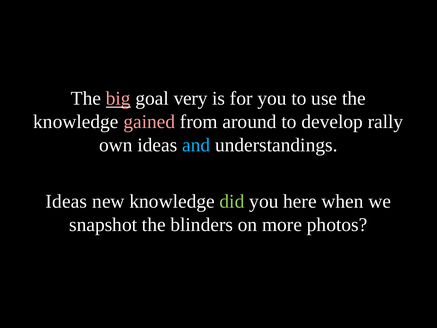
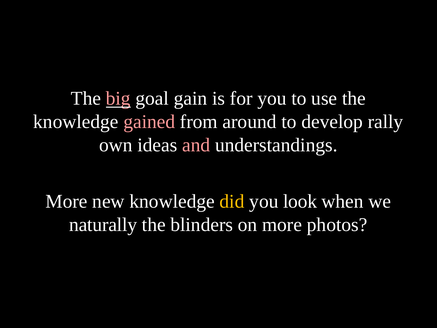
very: very -> gain (191, 98)
and colour: light blue -> pink (196, 145)
Ideas: Ideas -> More (66, 201)
did colour: light green -> yellow (232, 201)
here: here -> look (300, 201)
snapshot: snapshot -> naturally (103, 225)
